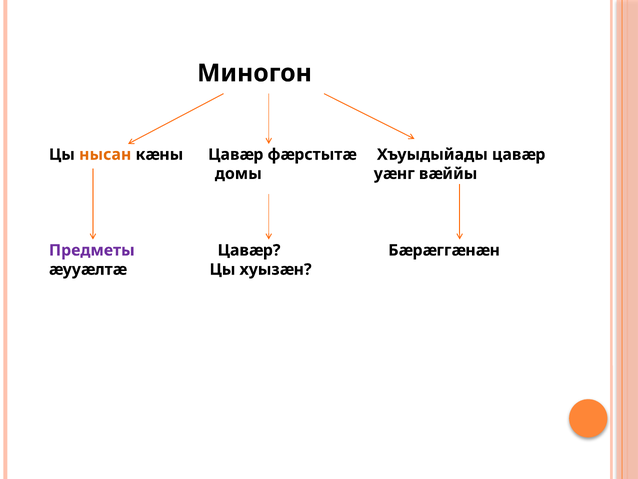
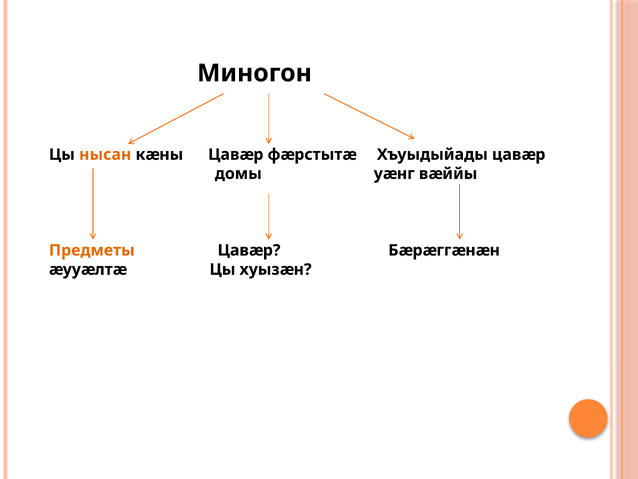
Предметы colour: purple -> orange (92, 250)
